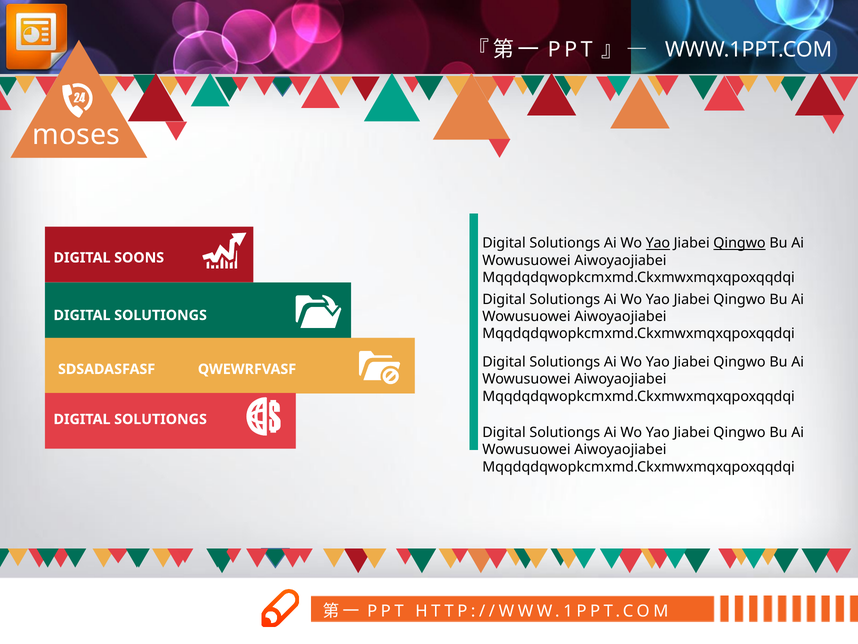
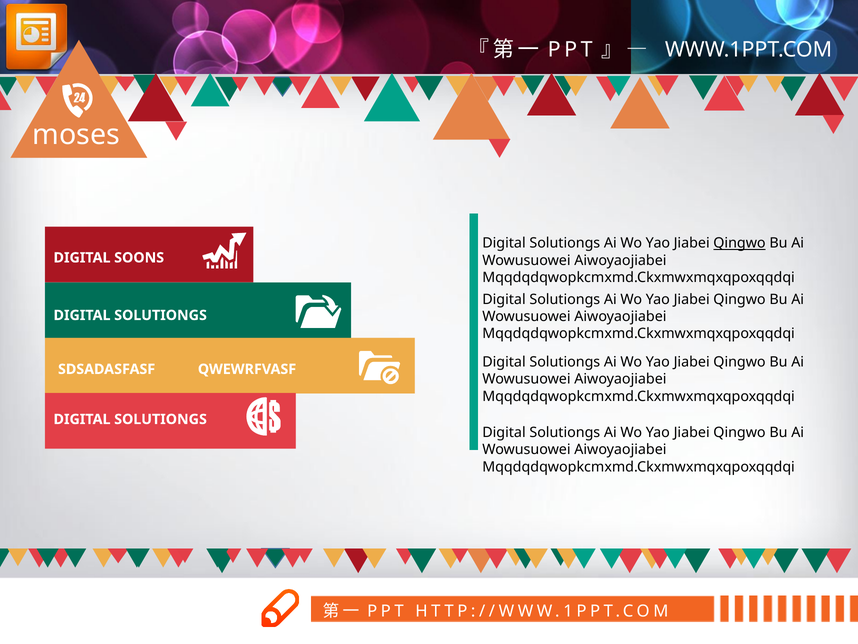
Yao underline: present -> none (658, 243)
